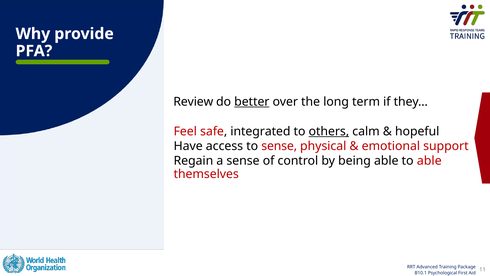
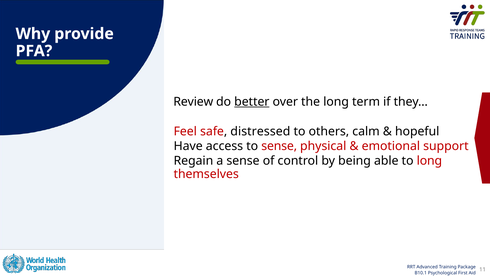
integrated: integrated -> distressed (260, 131)
others underline: present -> none (329, 131)
to able: able -> long (429, 161)
